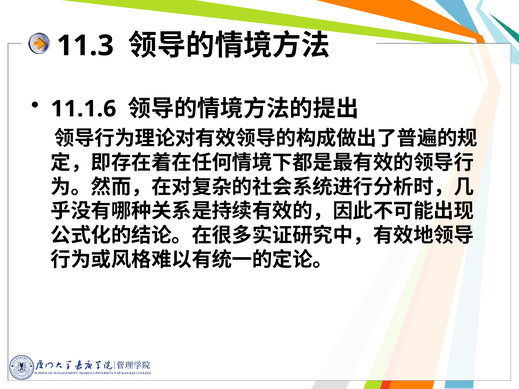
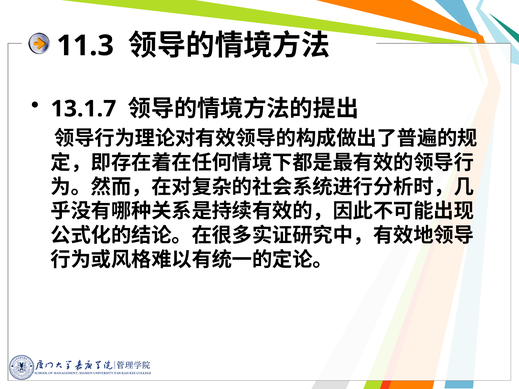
11.1.6: 11.1.6 -> 13.1.7 (83, 109)
